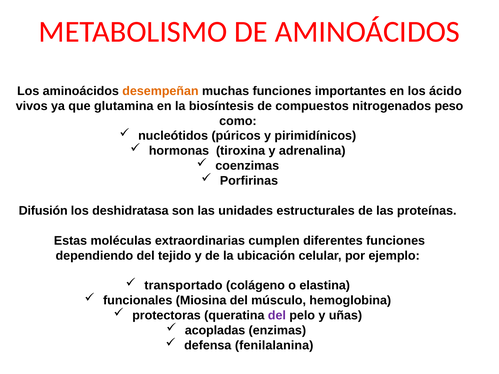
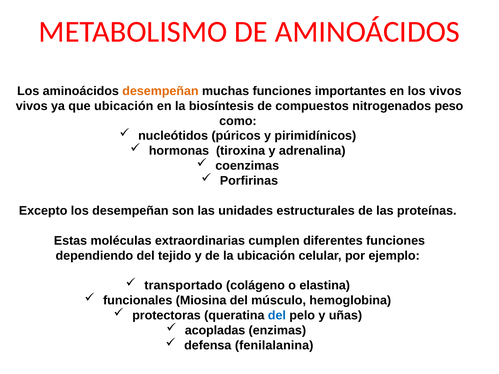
los ácido: ácido -> vivos (445, 91)
que glutamina: glutamina -> ubicación (124, 106)
Difusión: Difusión -> Excepto (43, 211)
los deshidratasa: deshidratasa -> desempeñan (130, 211)
del colour: purple -> blue (277, 316)
